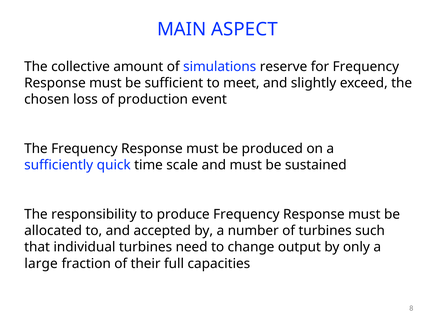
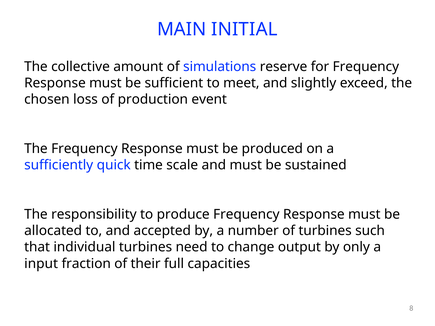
ASPECT: ASPECT -> INITIAL (244, 29)
large: large -> input (41, 264)
